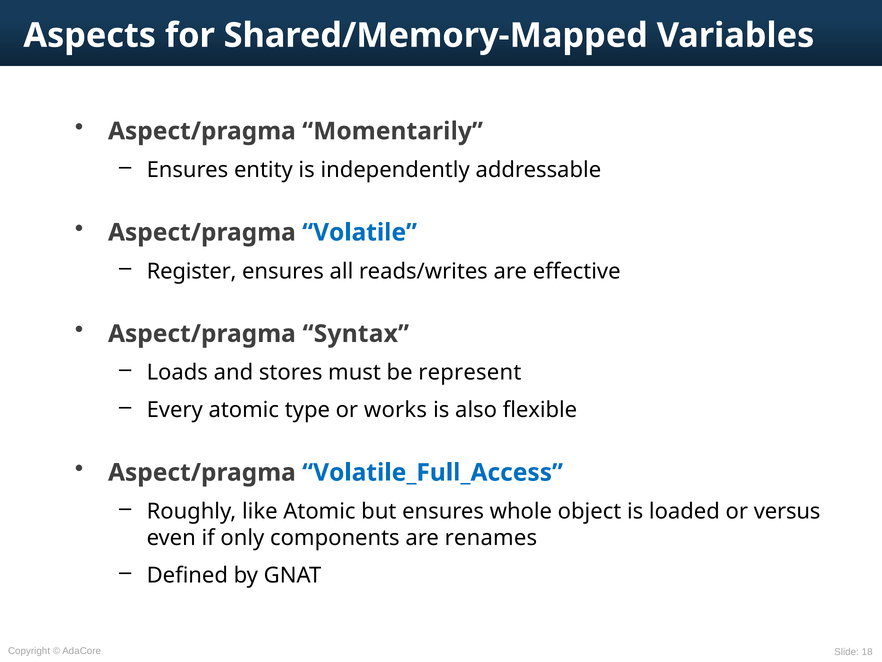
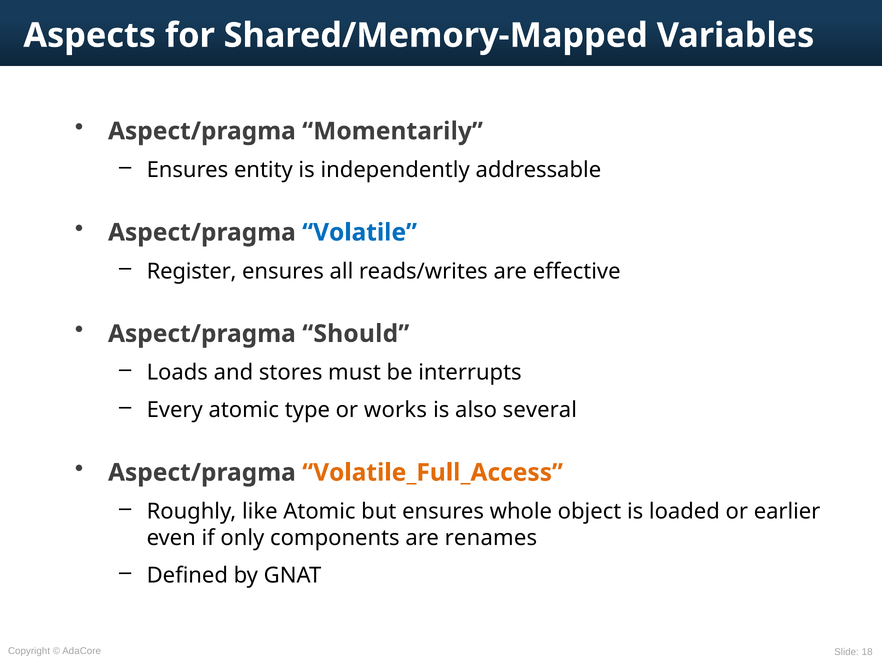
Syntax: Syntax -> Should (356, 334)
represent: represent -> interrupts (470, 372)
flexible: flexible -> several (540, 410)
Volatile_Full_Access colour: blue -> orange (433, 472)
versus: versus -> earlier (787, 511)
